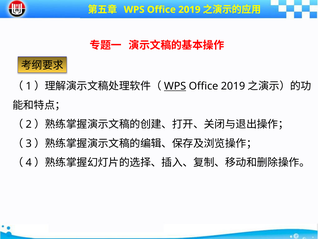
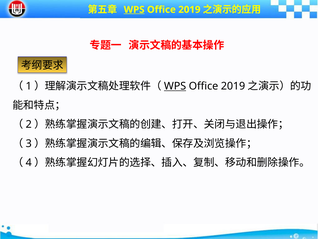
WPS underline: none -> present (134, 10)
